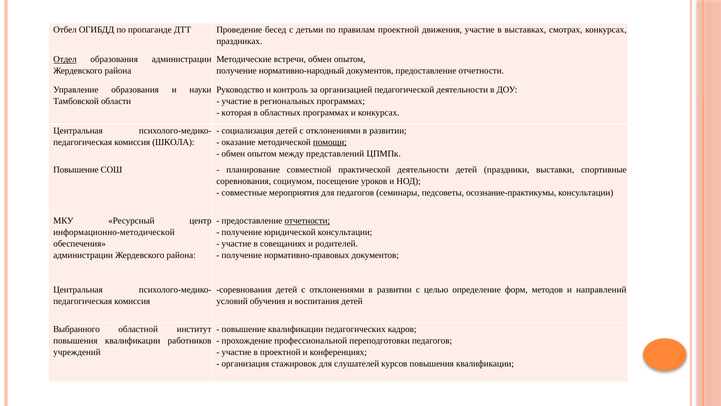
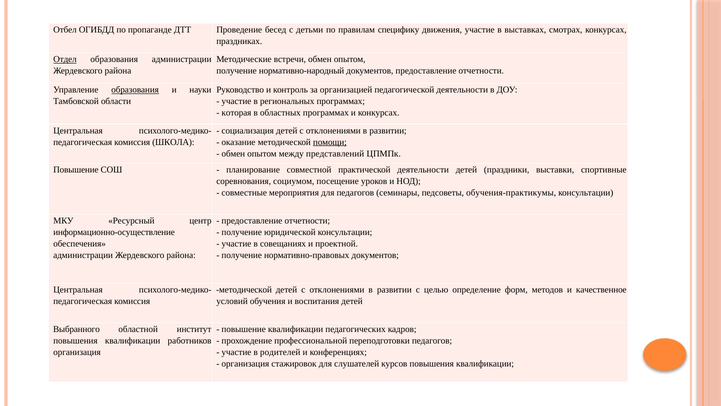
правилам проектной: проектной -> специфику (399, 30)
образования underline: none -> present (135, 90)
осознание-практикумы: осознание-практикумы -> обучения-практикумы (511, 193)
отчетности underline: present -> none (307, 221)
информационно-методической: информационно-методической -> информационно-осуществление (114, 232)
родителей: родителей -> проектной (337, 243)
соревнования: соревнования -> методической (244, 290)
направлений: направлений -> качественное (601, 290)
учреждений: учреждений -> организация (77, 352)
в проектной: проектной -> родителей (280, 352)
